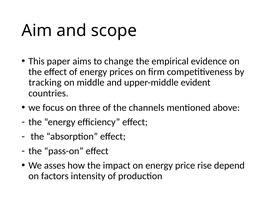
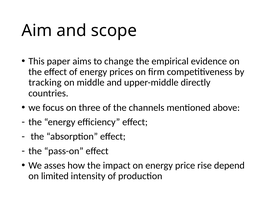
evident: evident -> directly (196, 83)
factors: factors -> limited (55, 177)
